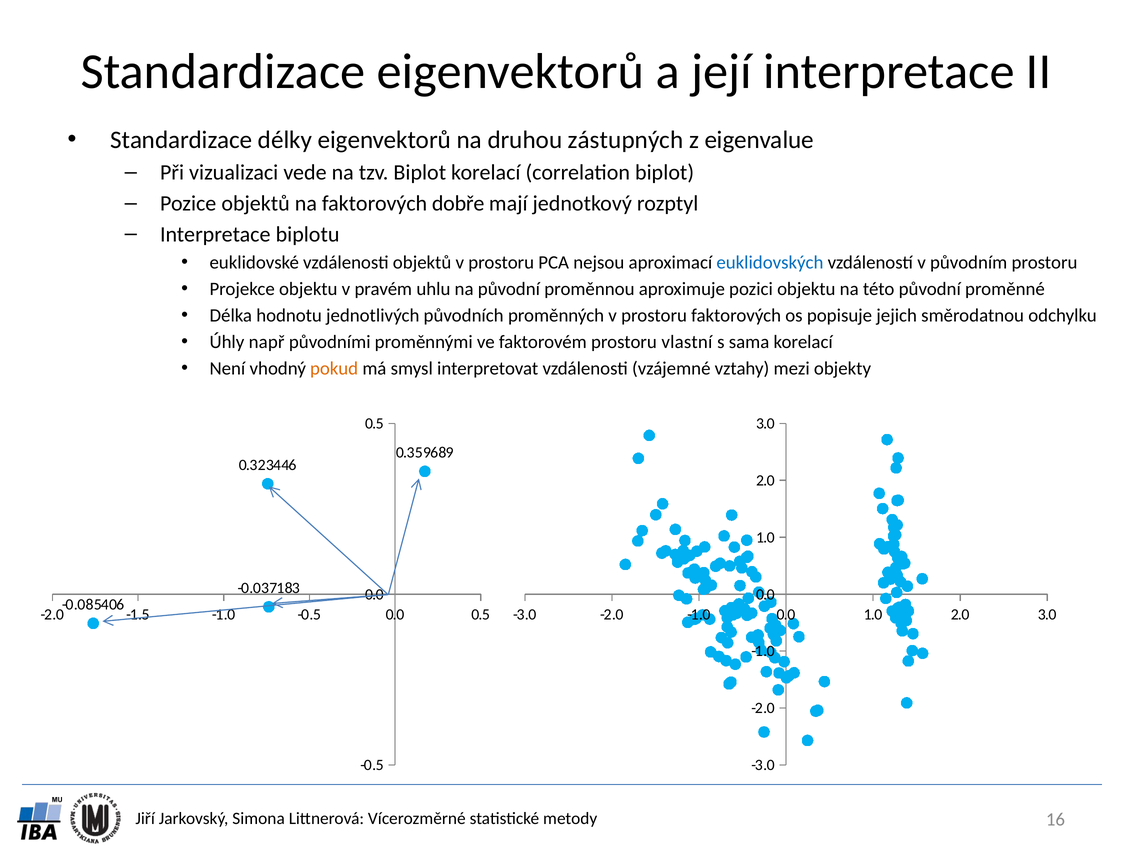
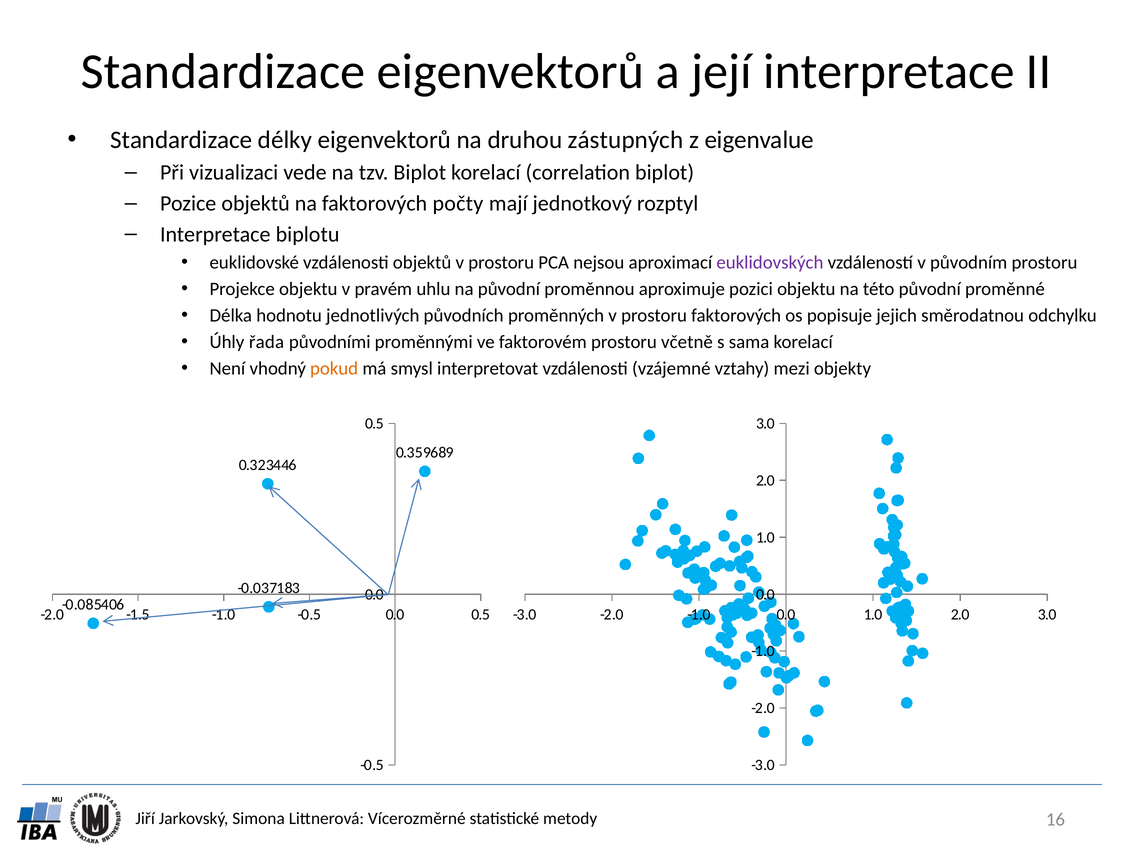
dobře: dobře -> počty (458, 203)
euklidovských colour: blue -> purple (770, 262)
např: např -> řada (267, 342)
vlastní: vlastní -> včetně (687, 342)
